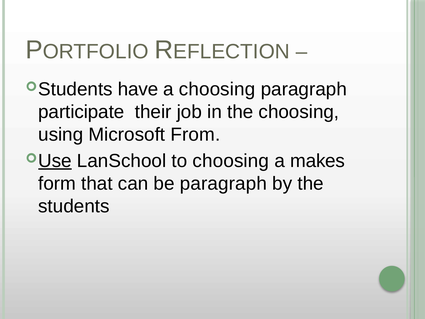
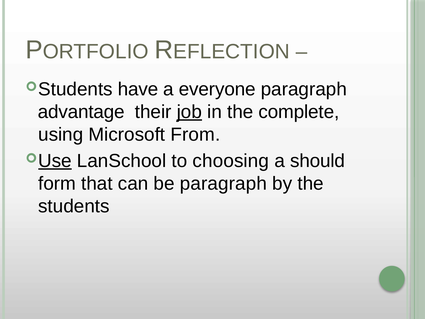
a choosing: choosing -> everyone (217, 89)
participate: participate -> advantage (81, 112)
job underline: none -> present (189, 112)
the choosing: choosing -> complete (299, 112)
makes: makes -> should (318, 161)
